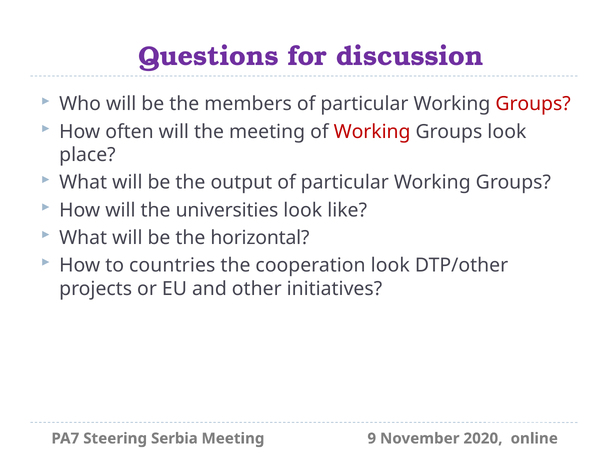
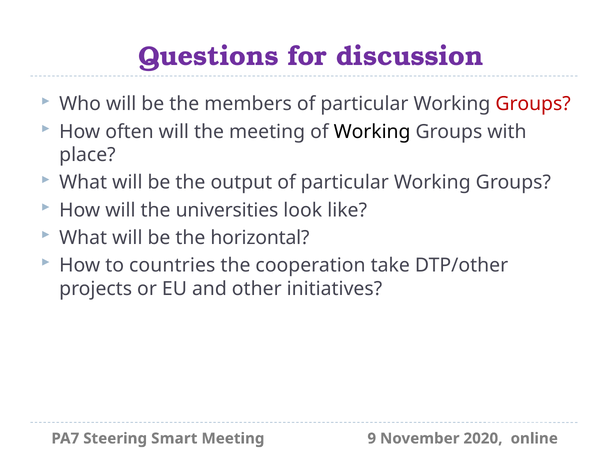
Working colour: red -> black (372, 132)
Groups look: look -> with (507, 132)
cooperation look: look -> take (390, 265)
Serbia: Serbia -> Smart (174, 438)
